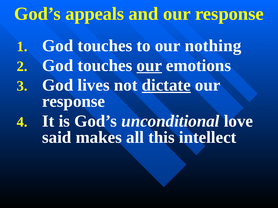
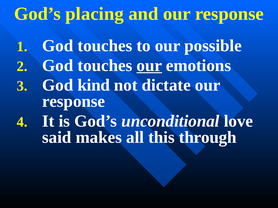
appeals: appeals -> placing (95, 14)
nothing: nothing -> possible (213, 46)
lives: lives -> kind (94, 85)
dictate underline: present -> none (166, 85)
intellect: intellect -> through (208, 138)
